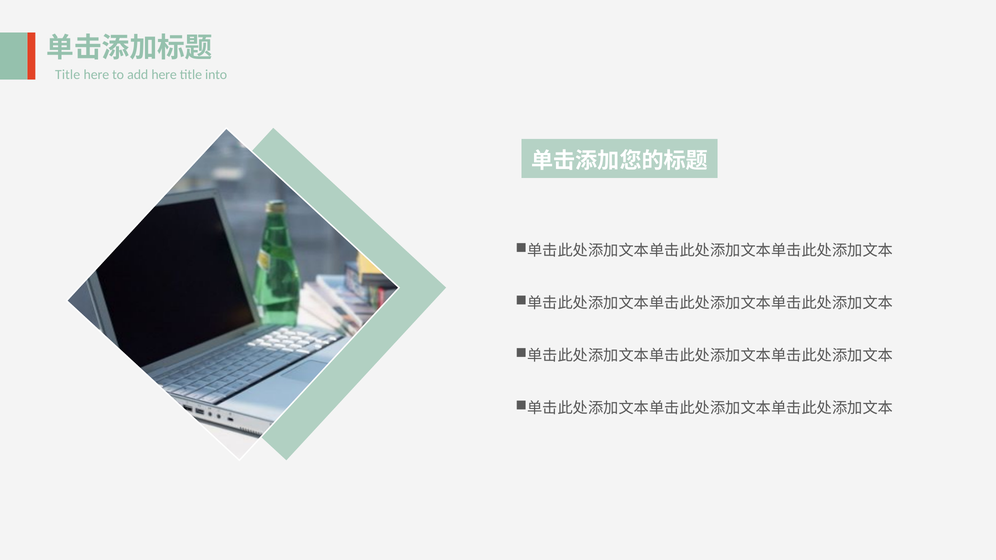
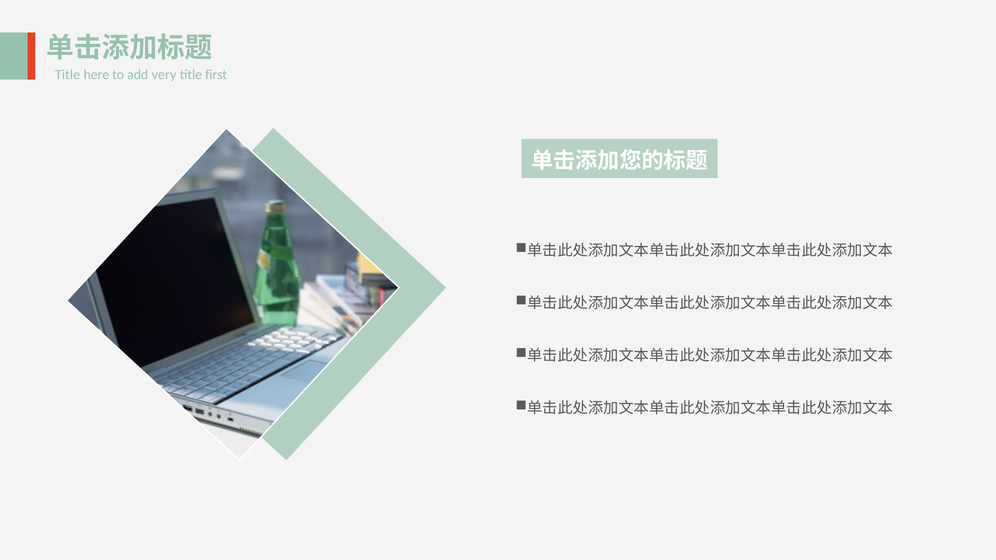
add here: here -> very (164, 75)
into: into -> first (216, 75)
